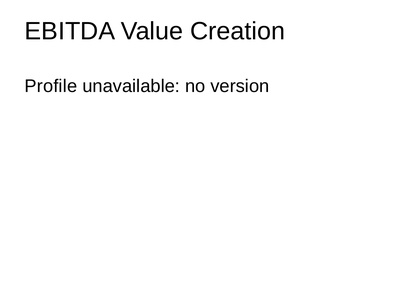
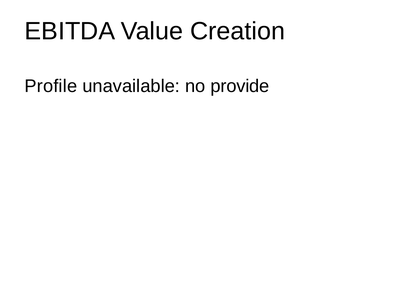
version: version -> provide (240, 86)
